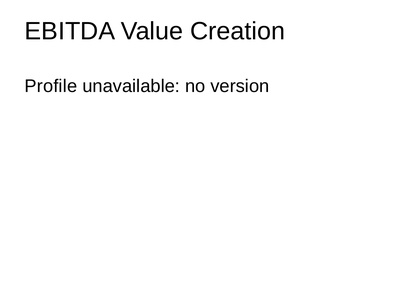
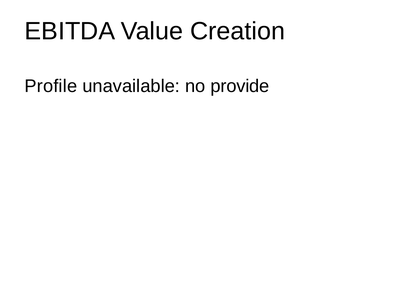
version: version -> provide (240, 86)
